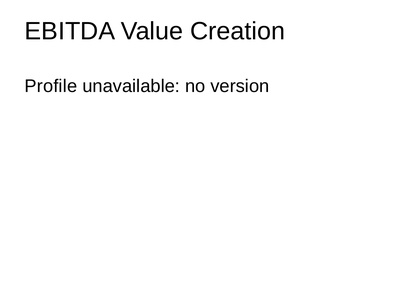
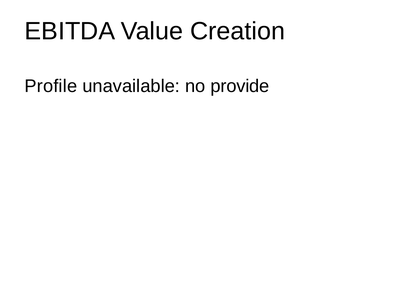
version: version -> provide (240, 86)
